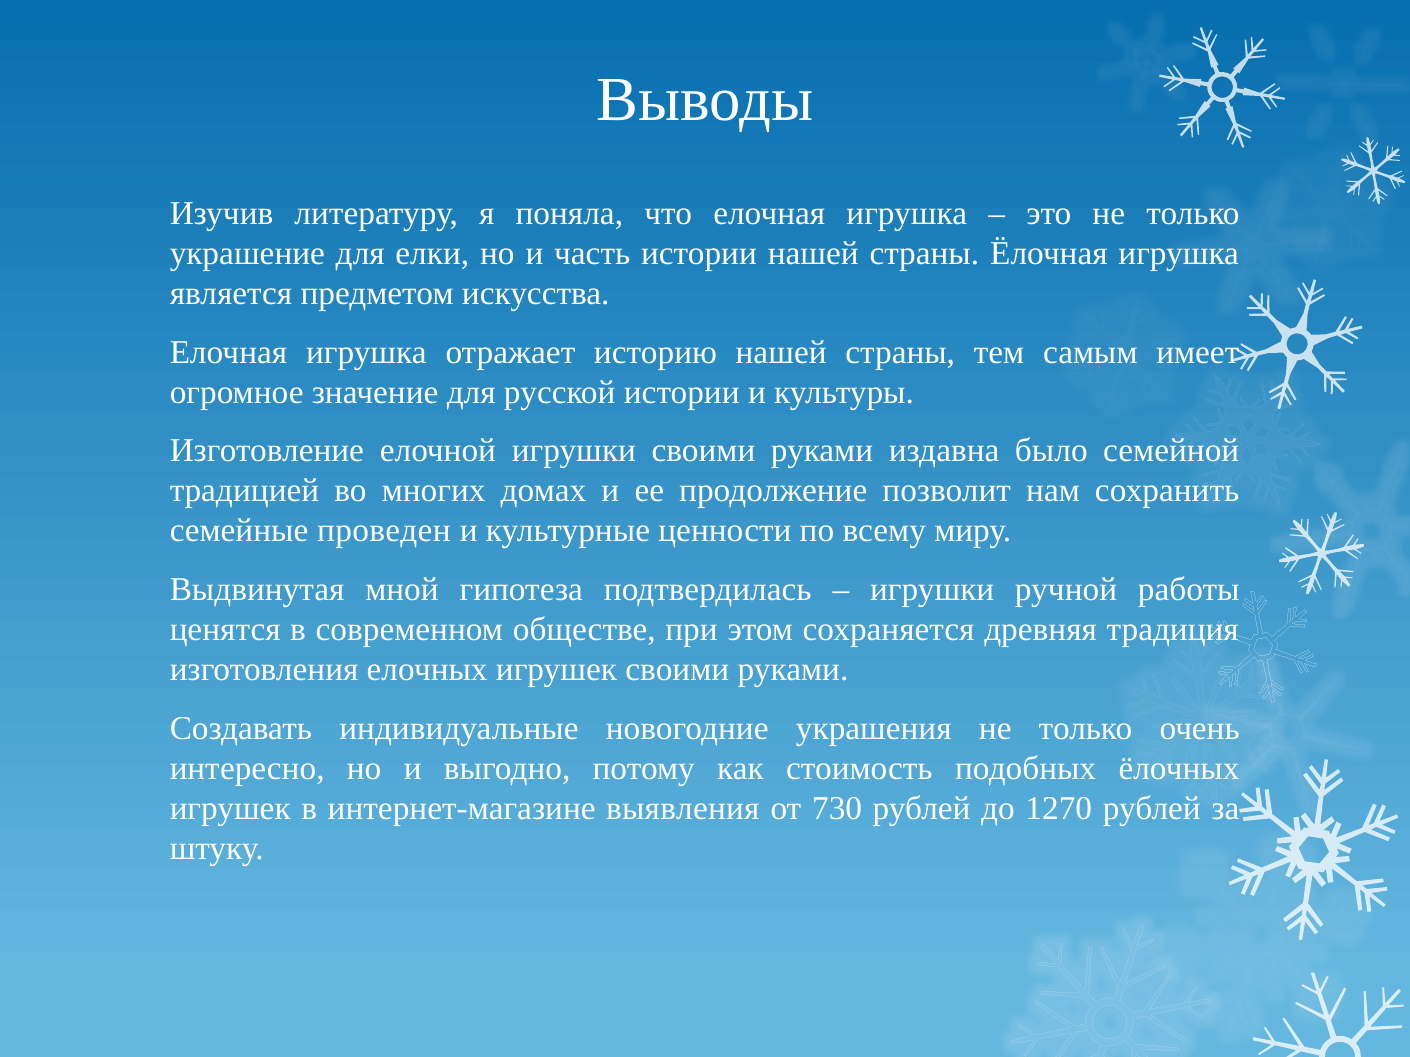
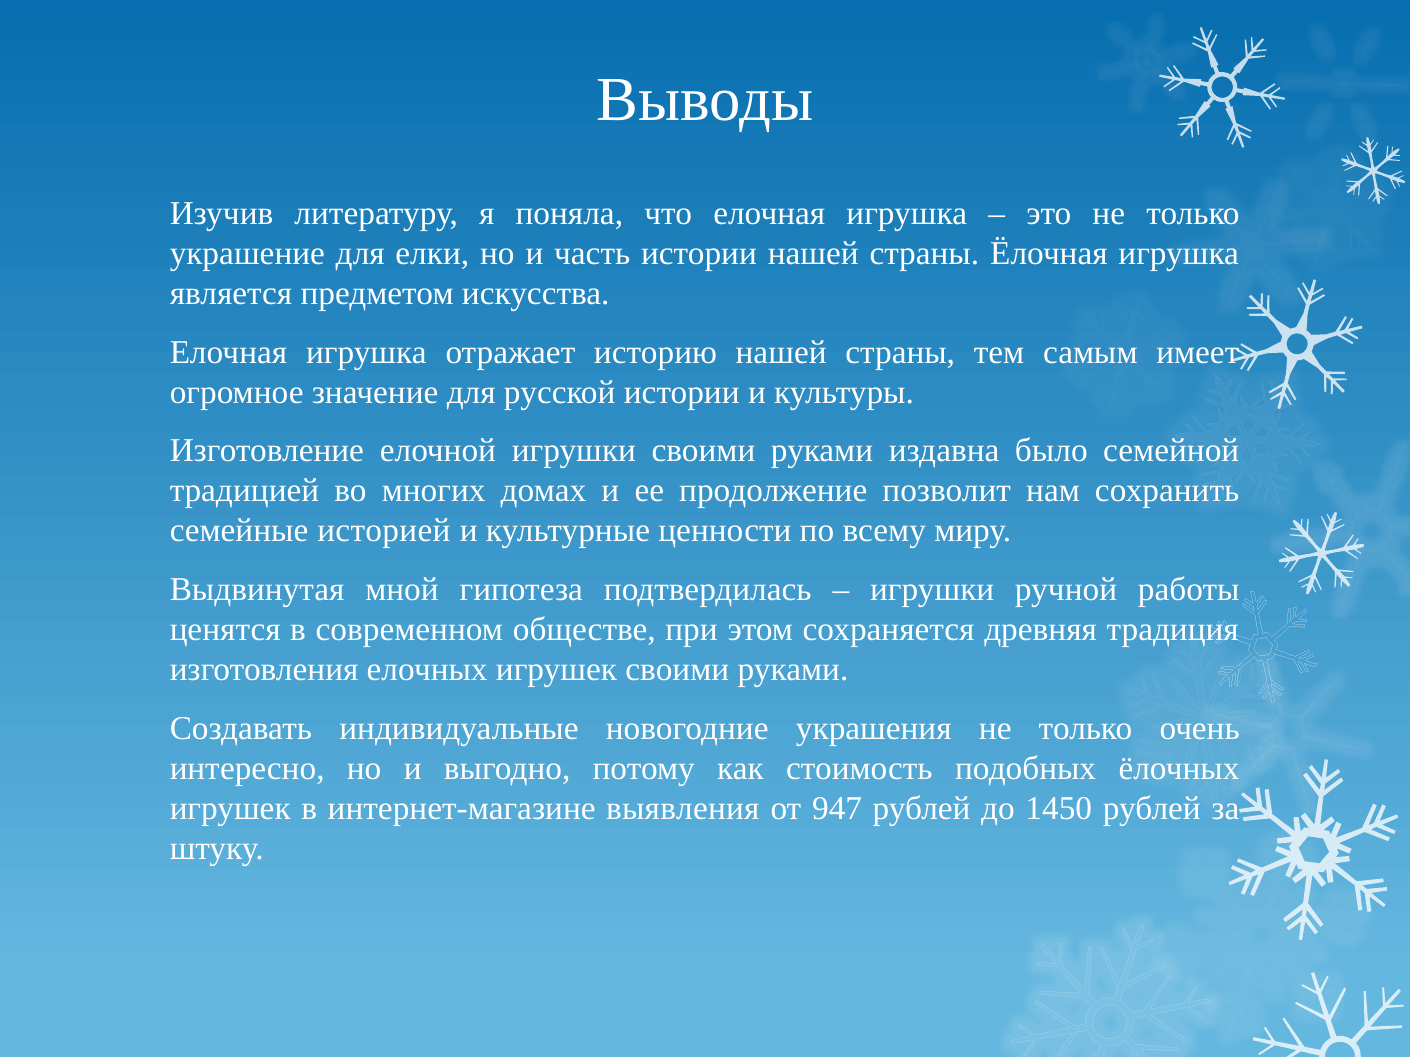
проведен: проведен -> историей (384, 531)
730: 730 -> 947 (837, 808)
1270: 1270 -> 1450 (1059, 808)
